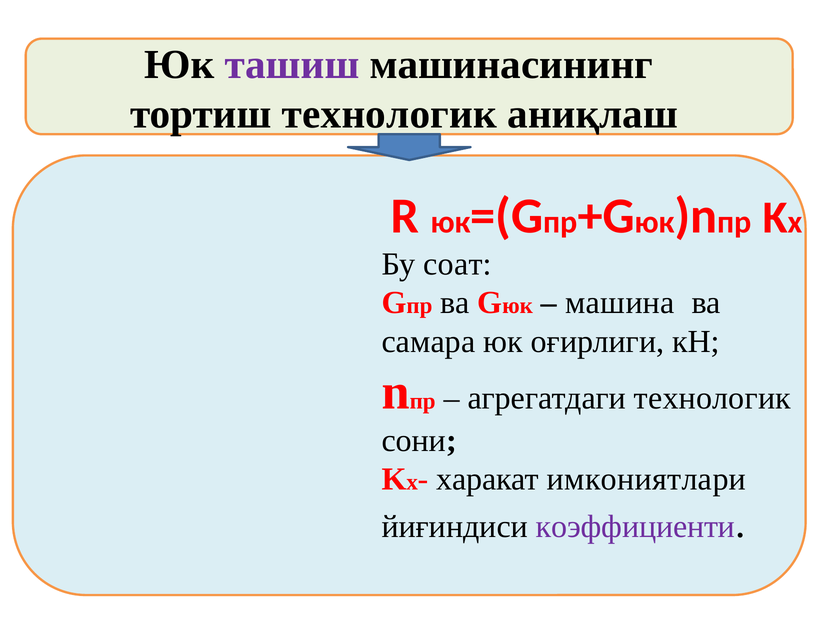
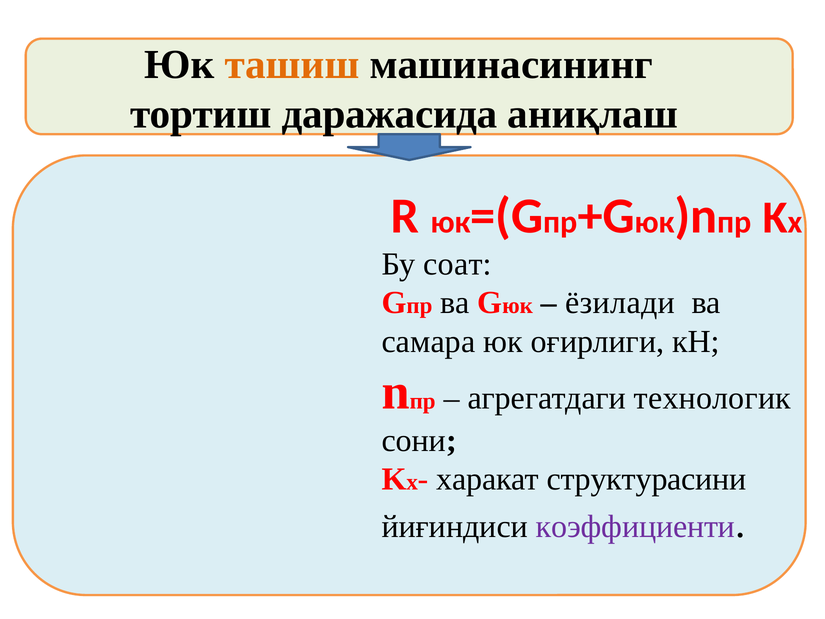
ташиш colour: purple -> orange (292, 65)
тортиш технологик: технологик -> даражасида (390, 114)
машина: машина -> ёзилади (620, 303)
имкониятлари: имкониятлари -> структурасини (647, 479)
